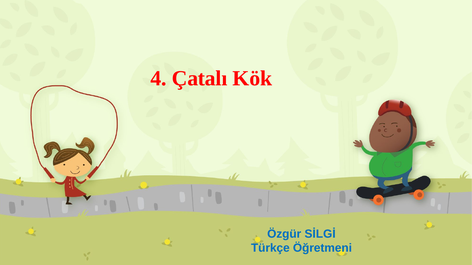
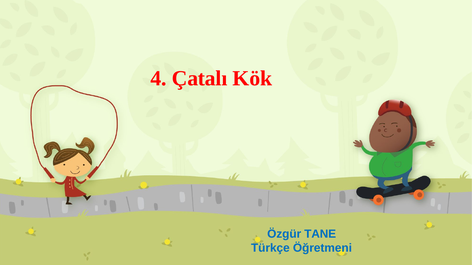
SİLGİ: SİLGİ -> TANE (320, 234)
